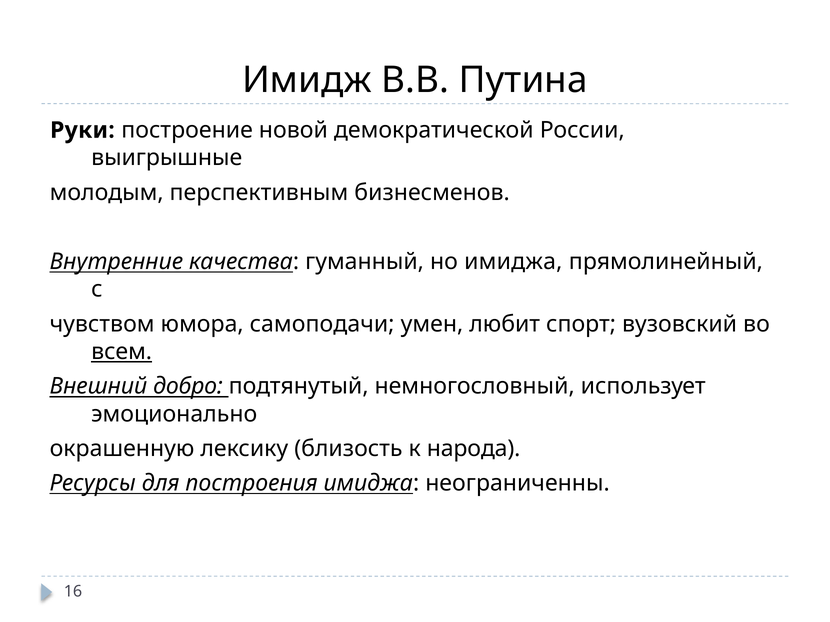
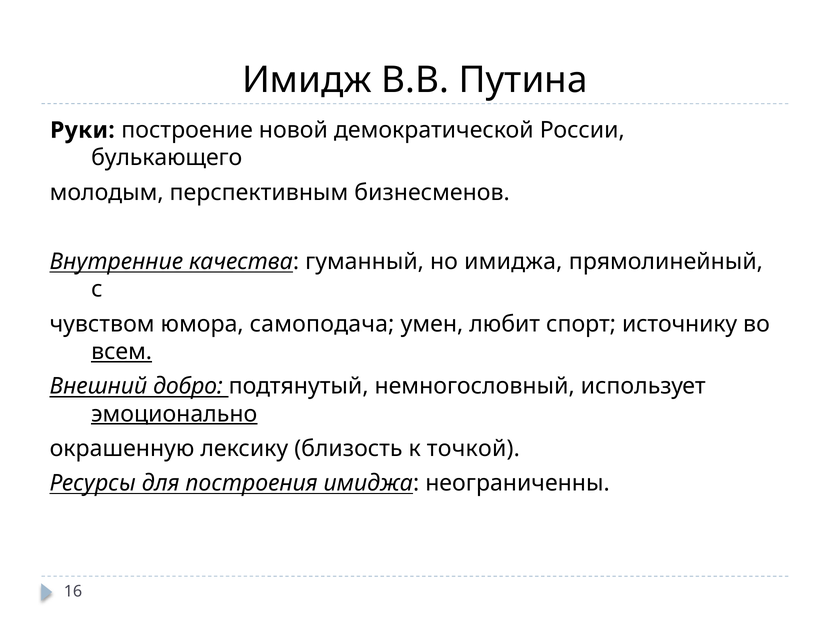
выигрышные: выигрышные -> булькающего (167, 158)
самоподачи: самоподачи -> самоподача (322, 324)
вузовский: вузовский -> источнику (680, 324)
эмоционально underline: none -> present (174, 414)
народа: народа -> точкой (473, 449)
